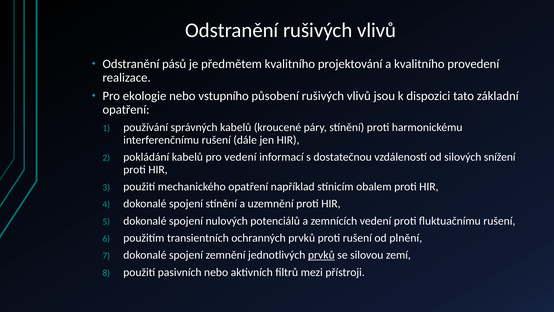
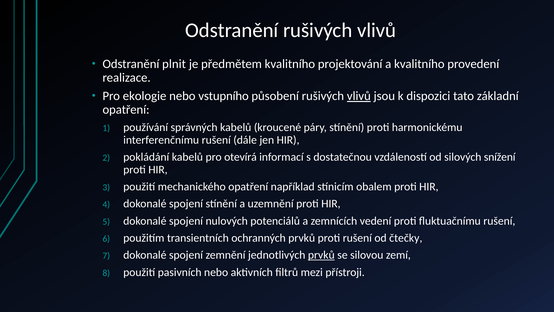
pásů: pásů -> plnit (174, 64)
vlivů underline: none -> present (359, 96)
pro vedení: vedení -> otevírá (240, 157)
plnění: plnění -> čtečky (406, 238)
